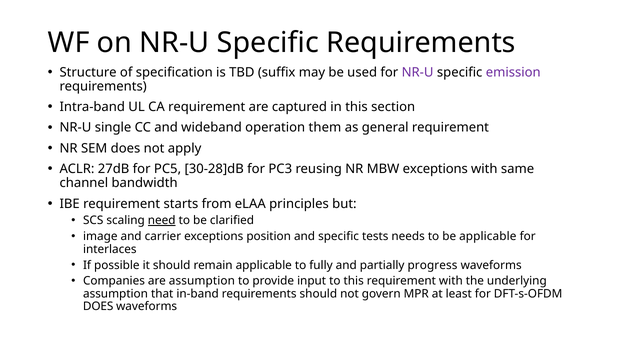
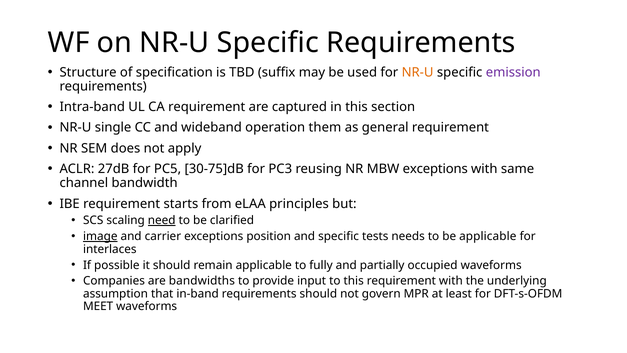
NR-U colour: purple -> orange (418, 72)
30-28]dB: 30-28]dB -> 30-75]dB (214, 169)
image underline: none -> present (100, 236)
progress: progress -> occupied (433, 265)
are assumption: assumption -> bandwidths (202, 281)
DOES: DOES -> MEET (98, 306)
